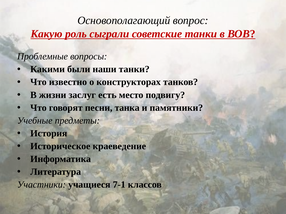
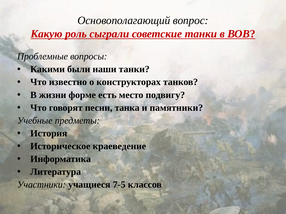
заслуг: заслуг -> форме (82, 95)
7-1: 7-1 -> 7-5 (119, 185)
